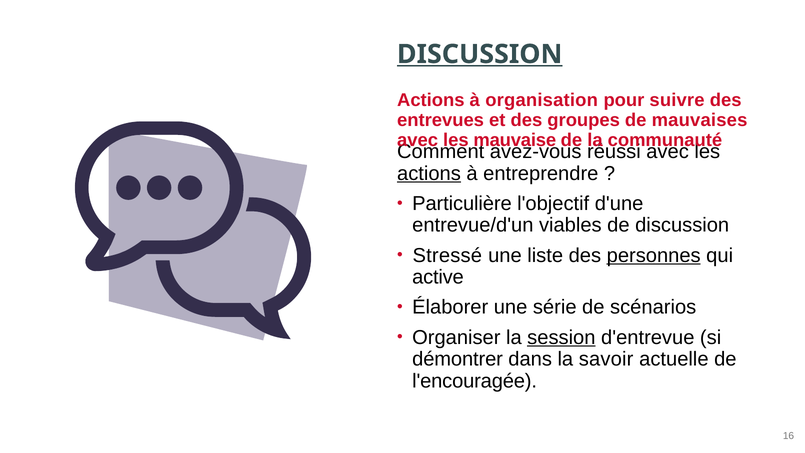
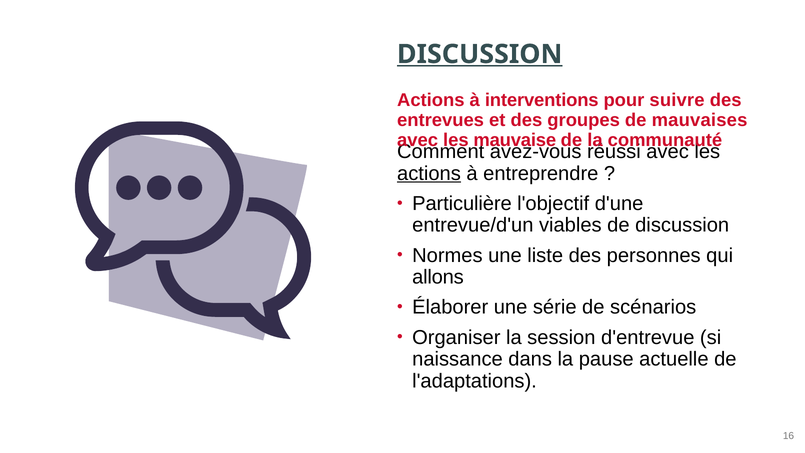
organisation: organisation -> interventions (542, 100)
Stressé: Stressé -> Normes (447, 255)
personnes underline: present -> none (654, 255)
active: active -> allons (438, 277)
session underline: present -> none (561, 337)
démontrer: démontrer -> naissance (457, 359)
savoir: savoir -> pause (606, 359)
l'encouragée: l'encouragée -> l'adaptations (475, 381)
